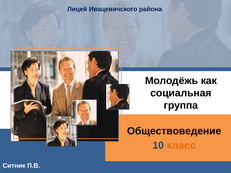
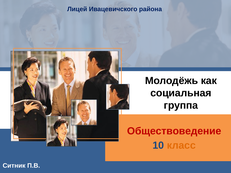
Обществоведение colour: black -> red (174, 131)
